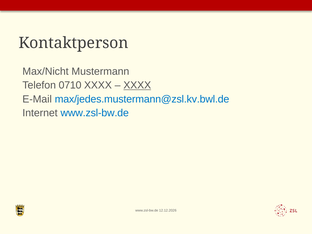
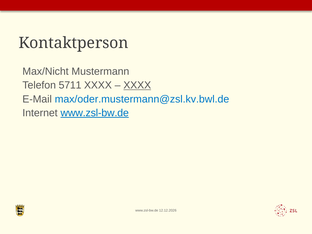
0710: 0710 -> 5711 (70, 85)
max/jedes.mustermann@zsl.kv.bwl.de: max/jedes.mustermann@zsl.kv.bwl.de -> max/oder.mustermann@zsl.kv.bwl.de (142, 99)
www.zsl-bw.de underline: none -> present (95, 113)
